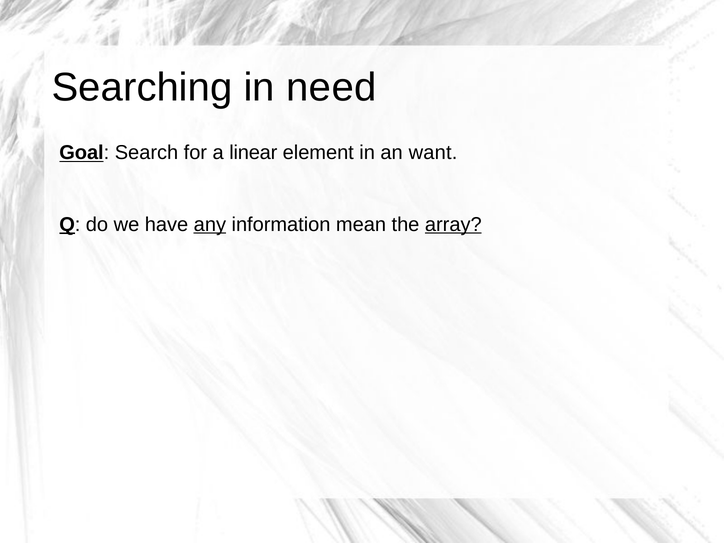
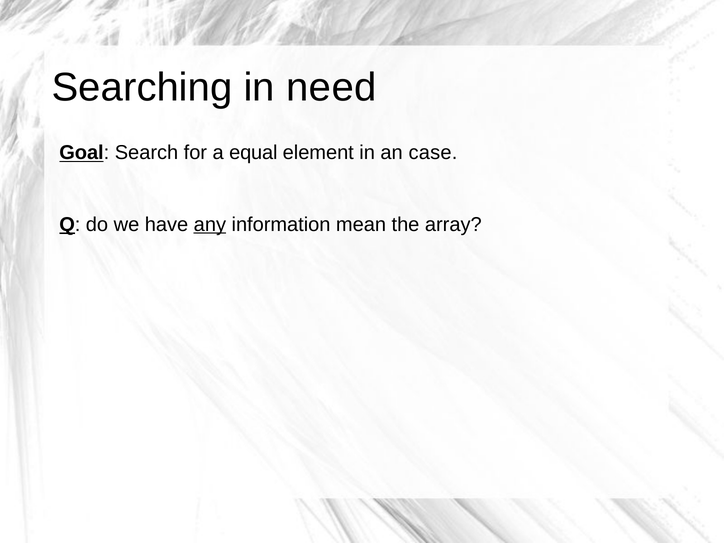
linear: linear -> equal (253, 153)
want: want -> case (433, 153)
array underline: present -> none (453, 224)
